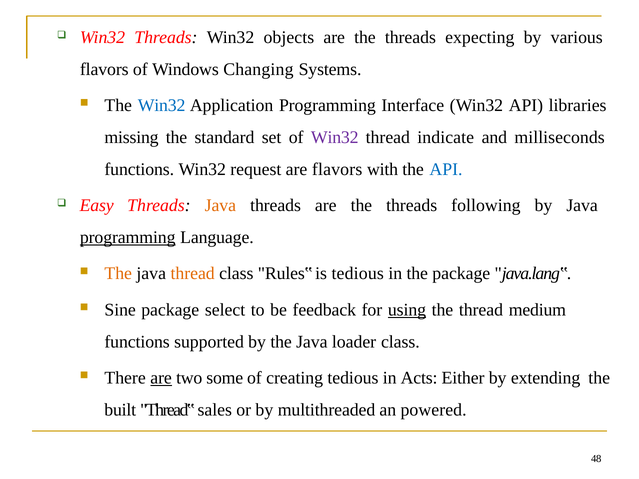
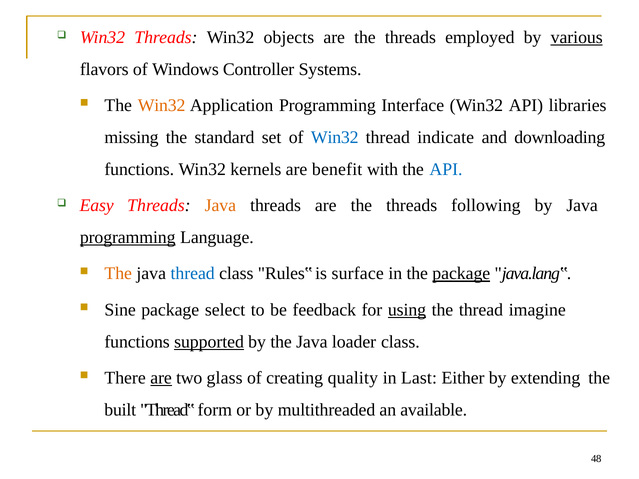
expecting: expecting -> employed (480, 37)
various underline: none -> present (577, 37)
Changing: Changing -> Controller (259, 69)
Win32 colour: blue -> orange (162, 105)
Win32 colour: purple -> blue (335, 137)
milliseconds: milliseconds -> downloading (560, 137)
request: request -> kernels (256, 169)
are flavors: flavors -> benefit (337, 169)
thread colour: orange -> blue (193, 274)
is tedious: tedious -> surface (358, 274)
package underline: none -> present (461, 274)
medium: medium -> imagine (537, 310)
supported underline: none -> present (209, 342)
some: some -> glass (225, 378)
creating tedious: tedious -> quality (353, 378)
Acts: Acts -> Last (419, 378)
sales: sales -> form (215, 410)
powered: powered -> available (434, 410)
